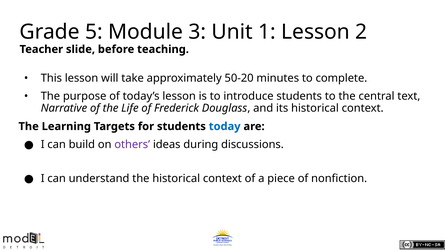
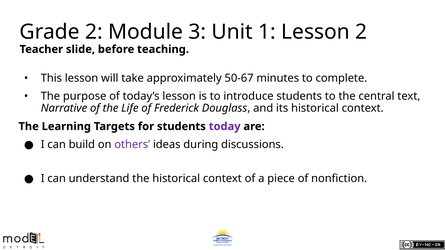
Grade 5: 5 -> 2 (94, 32)
50-20: 50-20 -> 50-67 (239, 78)
today colour: blue -> purple (225, 127)
